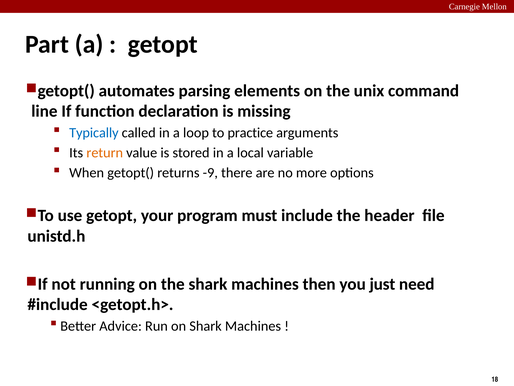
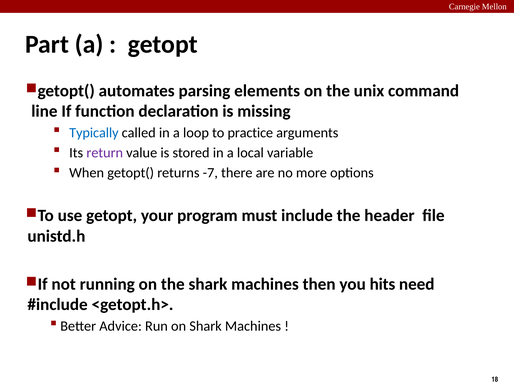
return colour: orange -> purple (105, 153)
-9: -9 -> -7 (210, 173)
just: just -> hits (382, 284)
